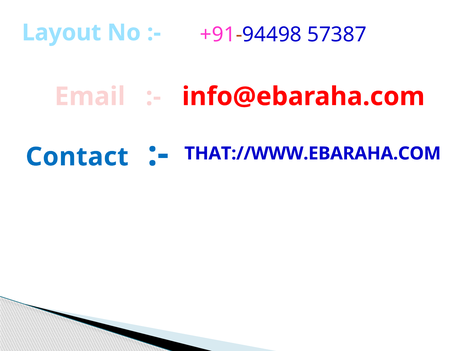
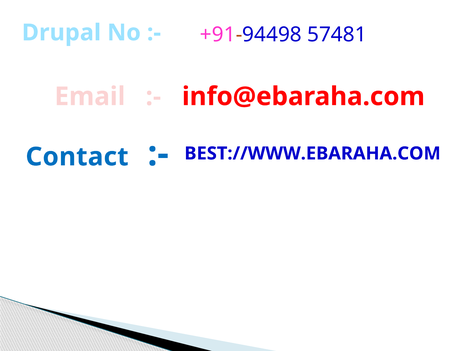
Layout: Layout -> Drupal (61, 33)
57387: 57387 -> 57481 (337, 35)
THAT://WWW.EBARAHA.COM: THAT://WWW.EBARAHA.COM -> BEST://WWW.EBARAHA.COM (313, 153)
